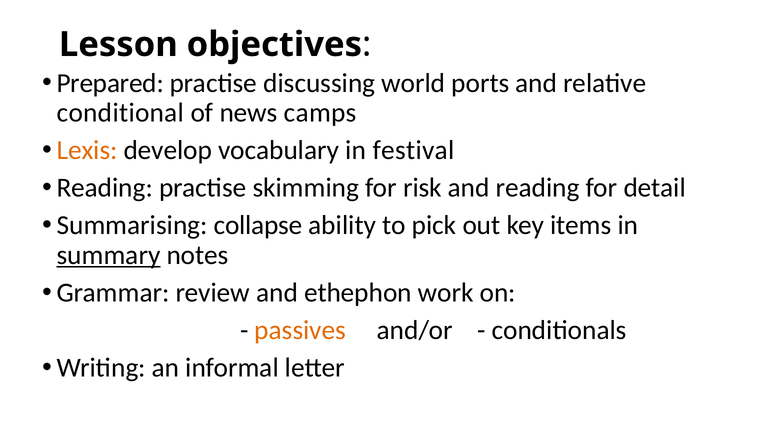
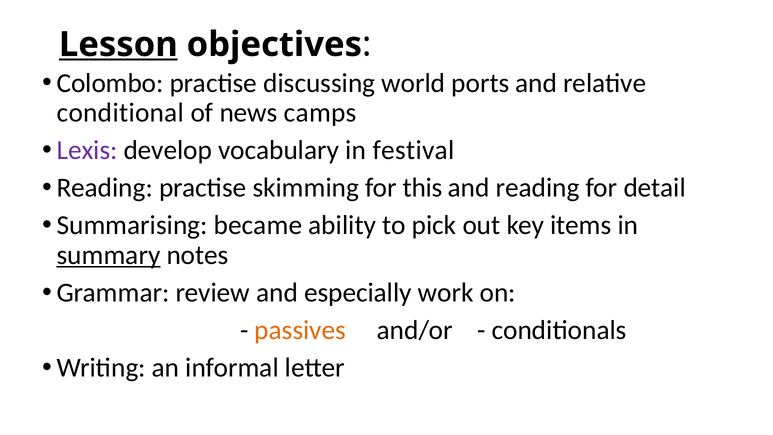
Lesson underline: none -> present (118, 44)
Prepared: Prepared -> Colombo (110, 83)
Lexis colour: orange -> purple (87, 150)
risk: risk -> this (423, 188)
collapse: collapse -> became (258, 225)
ethephon: ethephon -> especially (358, 293)
